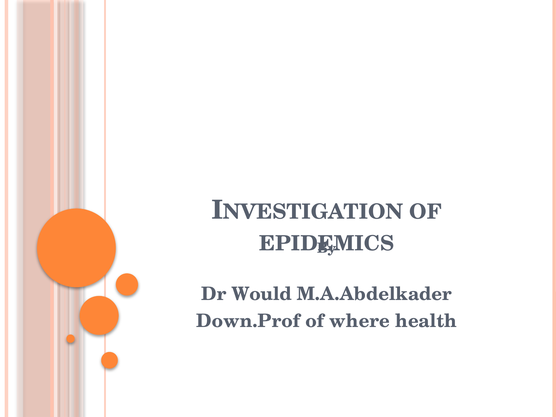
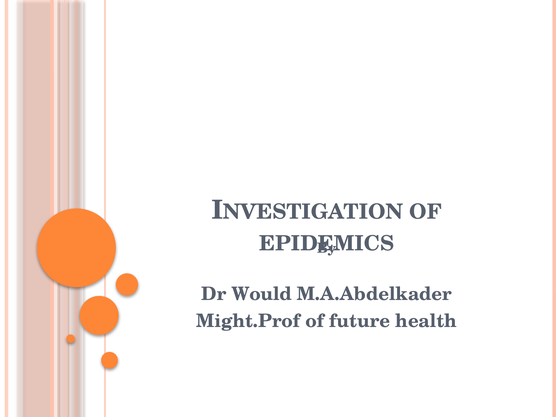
Down.Prof: Down.Prof -> Might.Prof (248, 321)
where: where -> future (360, 321)
